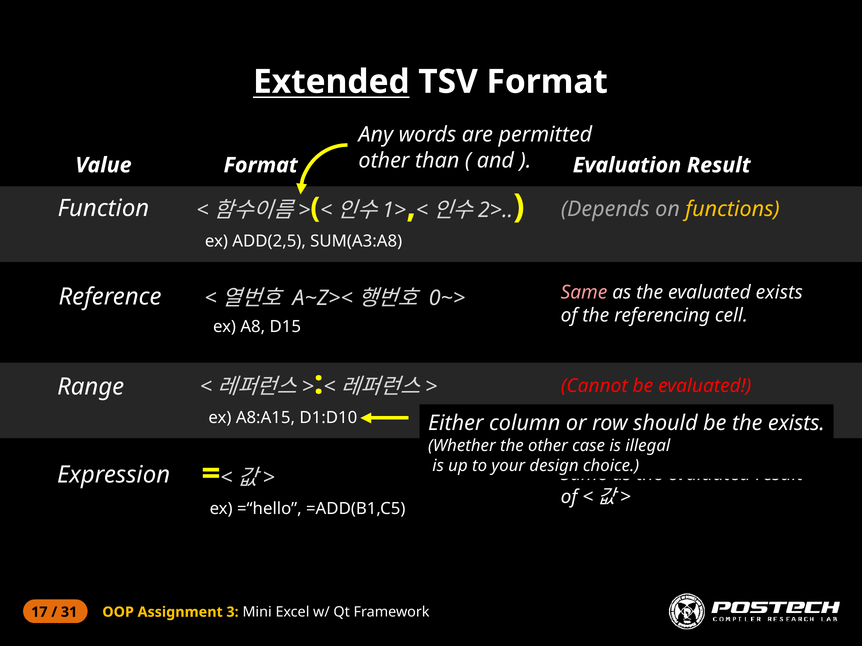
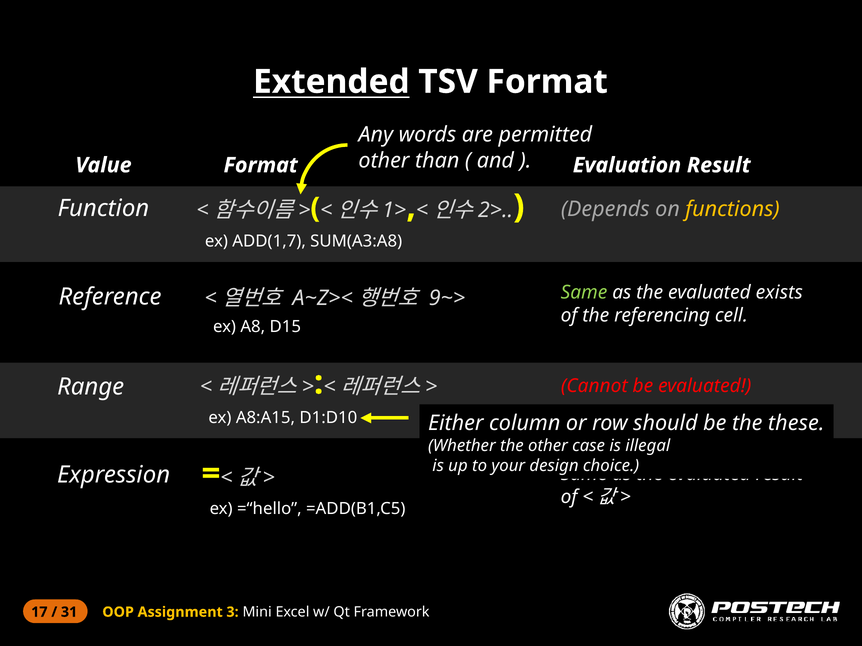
ADD(2,5: ADD(2,5 -> ADD(1,7 (269, 241)
Same colour: pink -> light green (584, 293)
0~>: 0~> -> 9~> (447, 298)
the exists: exists -> these (796, 423)
